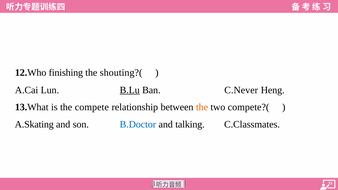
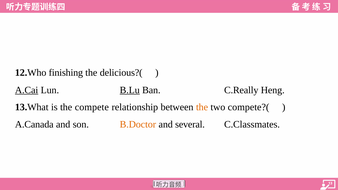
shouting?(: shouting?( -> delicious?( (121, 73)
A.Cai underline: none -> present (27, 90)
C.Never: C.Never -> C.Really (241, 90)
A.Skating: A.Skating -> A.Canada (34, 125)
B.Doctor colour: blue -> orange (138, 125)
talking: talking -> several (190, 125)
